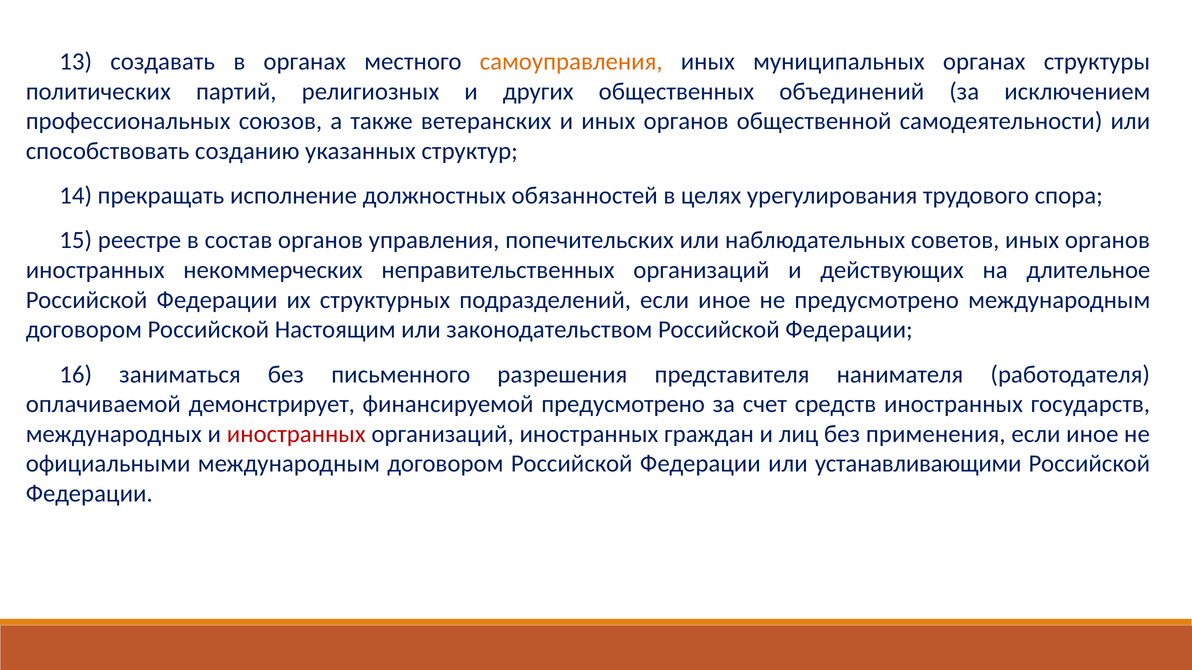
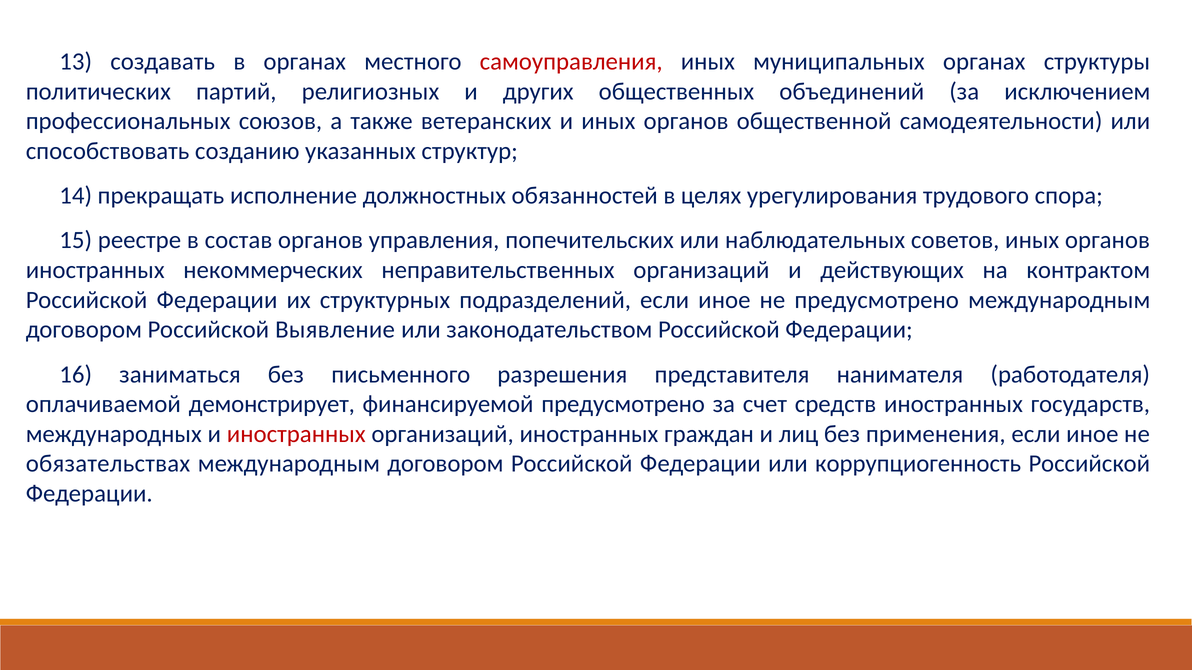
самоуправления colour: orange -> red (571, 62)
длительное: длительное -> контрактом (1088, 270)
Настоящим: Настоящим -> Выявление (335, 330)
официальными: официальными -> обязательствах (108, 464)
устанавливающими: устанавливающими -> коррупциогенность (918, 464)
